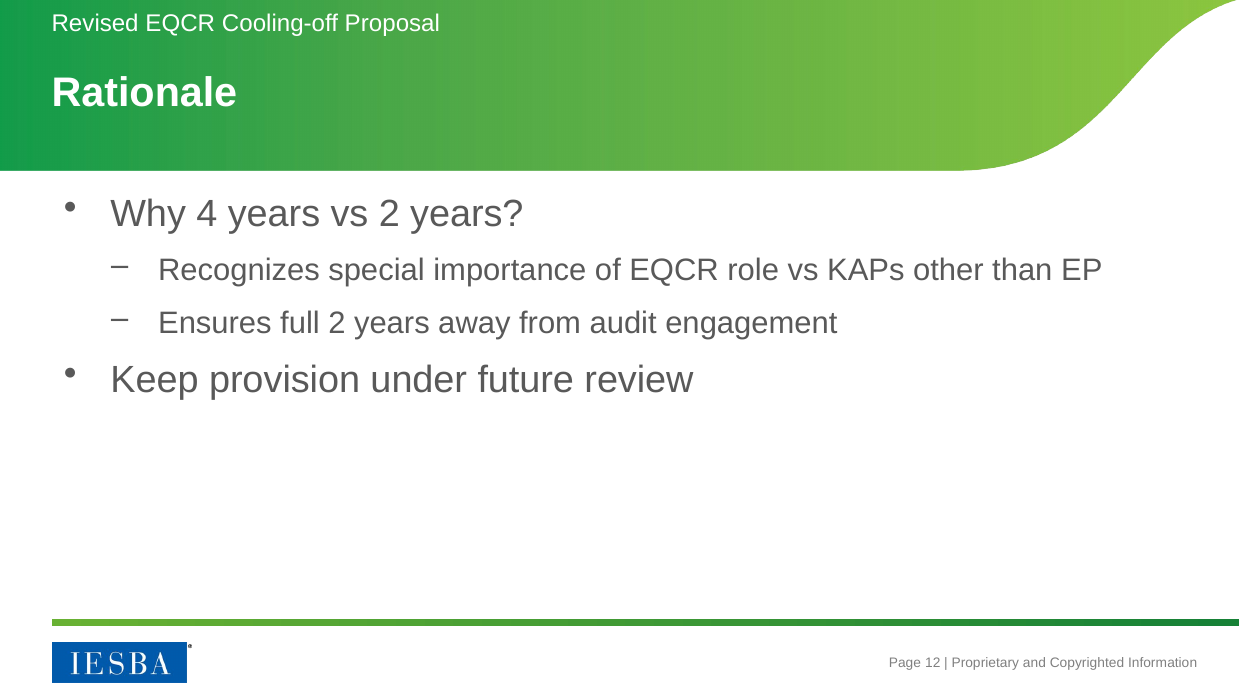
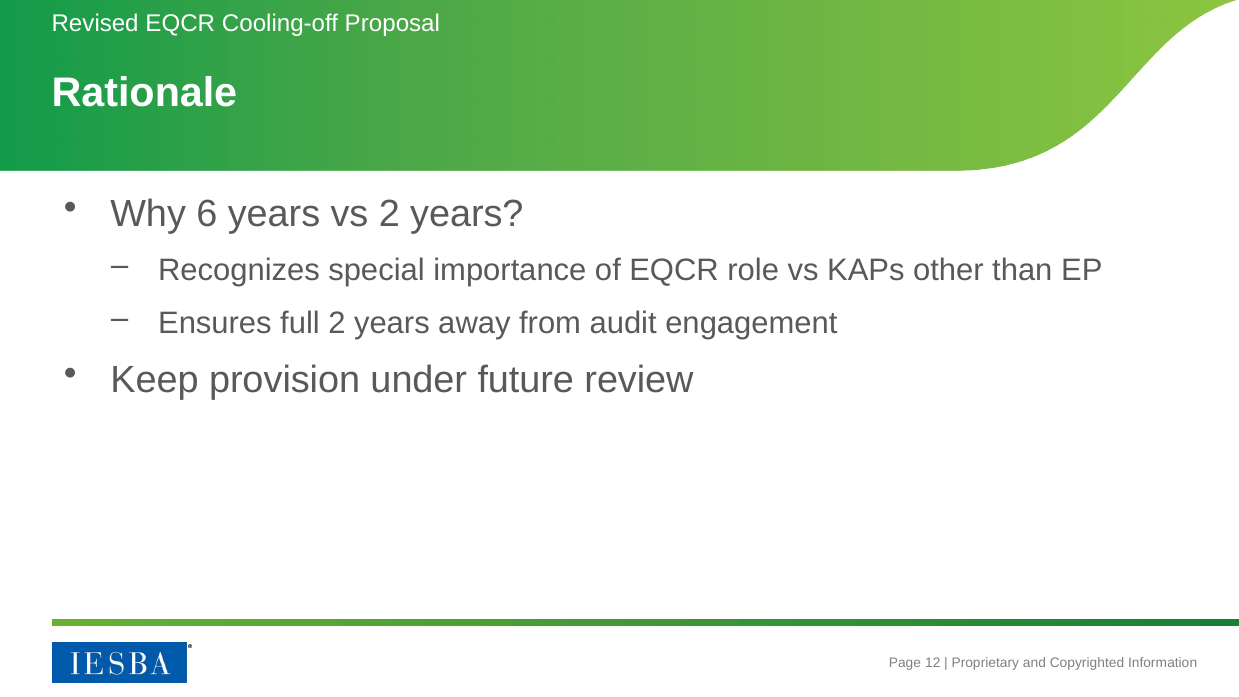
4: 4 -> 6 (207, 214)
